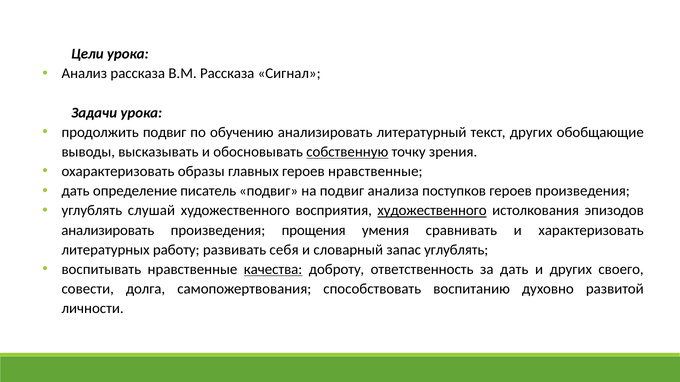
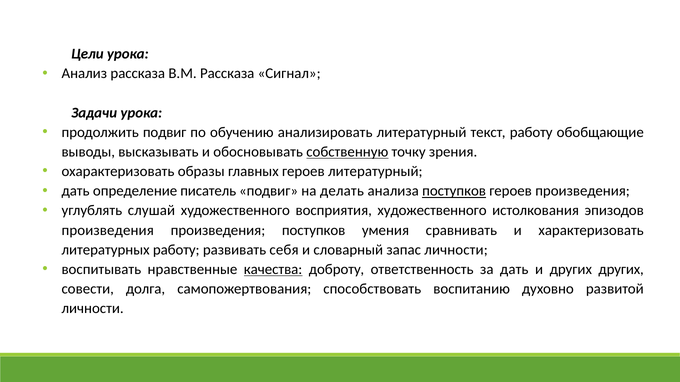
текст других: других -> работу (531, 132)
героев нравственные: нравственные -> литературный (375, 172)
на подвиг: подвиг -> делать (342, 191)
поступков underline: none -> present (454, 191)
художественного underline: present -> none (432, 211)
анализировать: анализировать -> произведения (108, 230)
произведения прощения: прощения -> поступков (314, 230)
запас углублять: углублять -> личности (456, 250)
других своего: своего -> других (621, 270)
